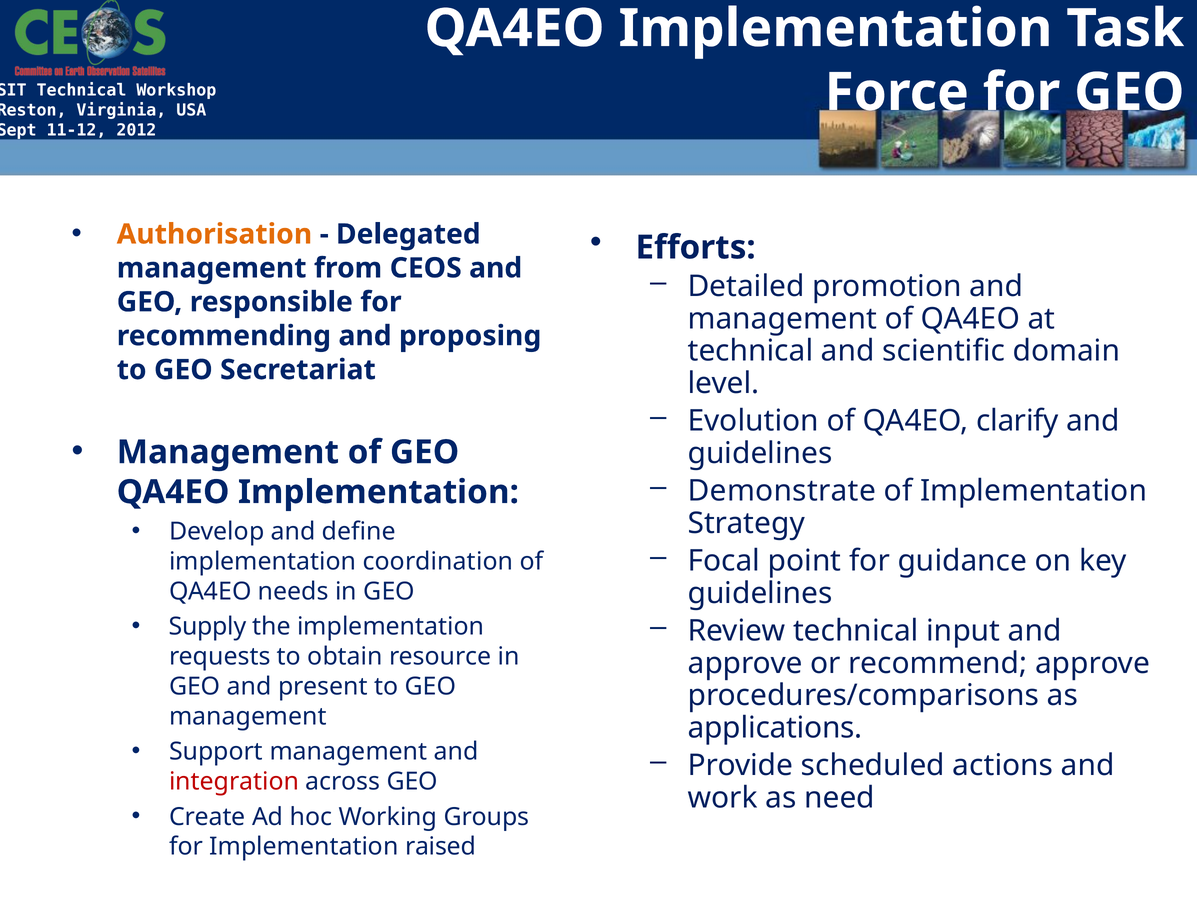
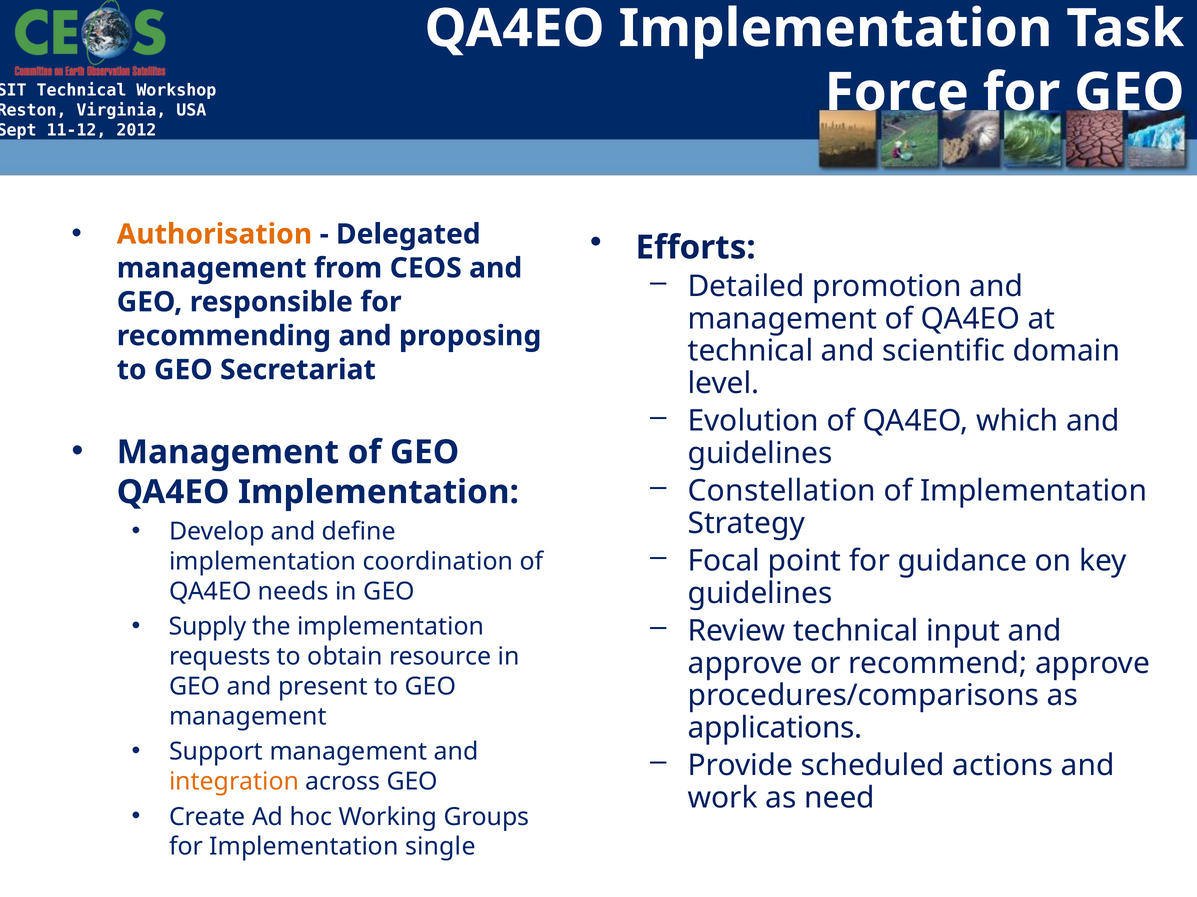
clarify: clarify -> which (1017, 421)
Demonstrate: Demonstrate -> Constellation (782, 491)
integration colour: red -> orange (234, 782)
raised: raised -> single (440, 847)
